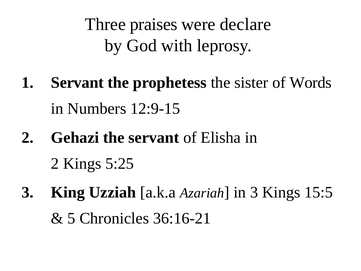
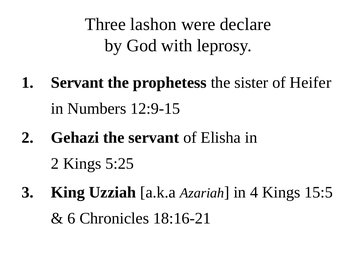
praises: praises -> lashon (153, 24)
Words: Words -> Heifer (310, 82)
in 3: 3 -> 4 (254, 192)
5: 5 -> 6 (71, 218)
36:16‑21: 36:16‑21 -> 18:16‑21 (182, 218)
